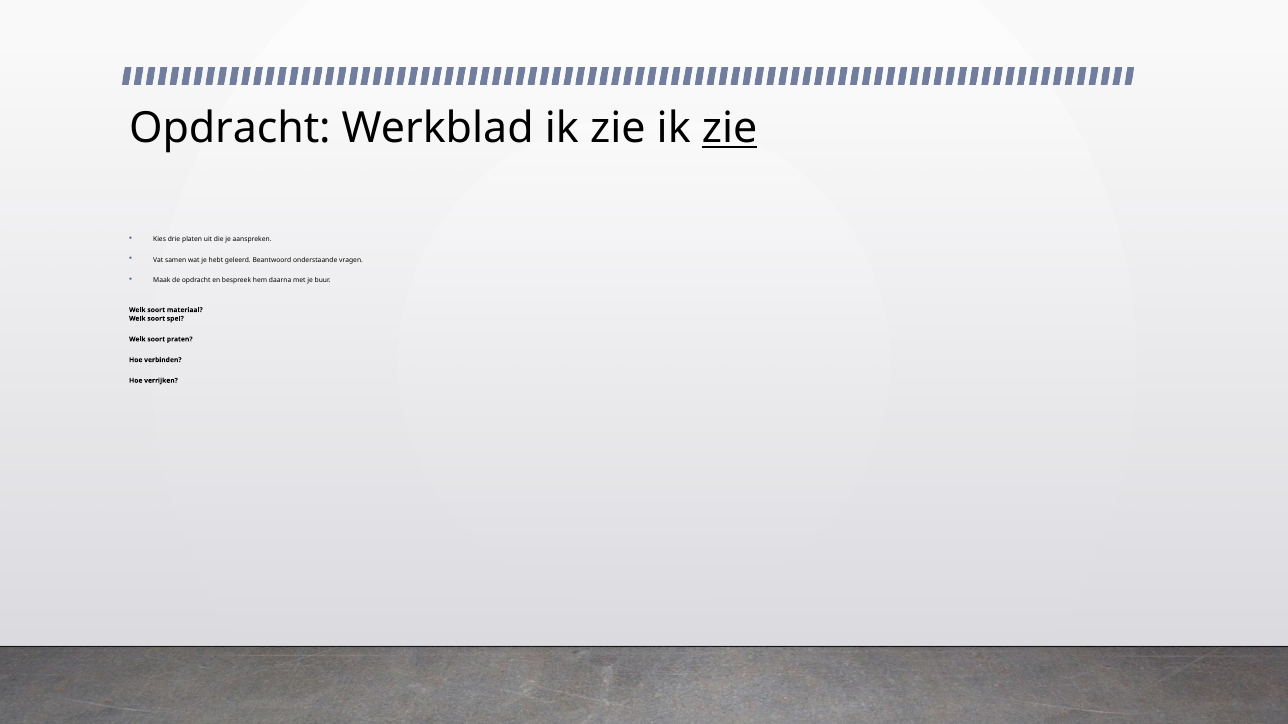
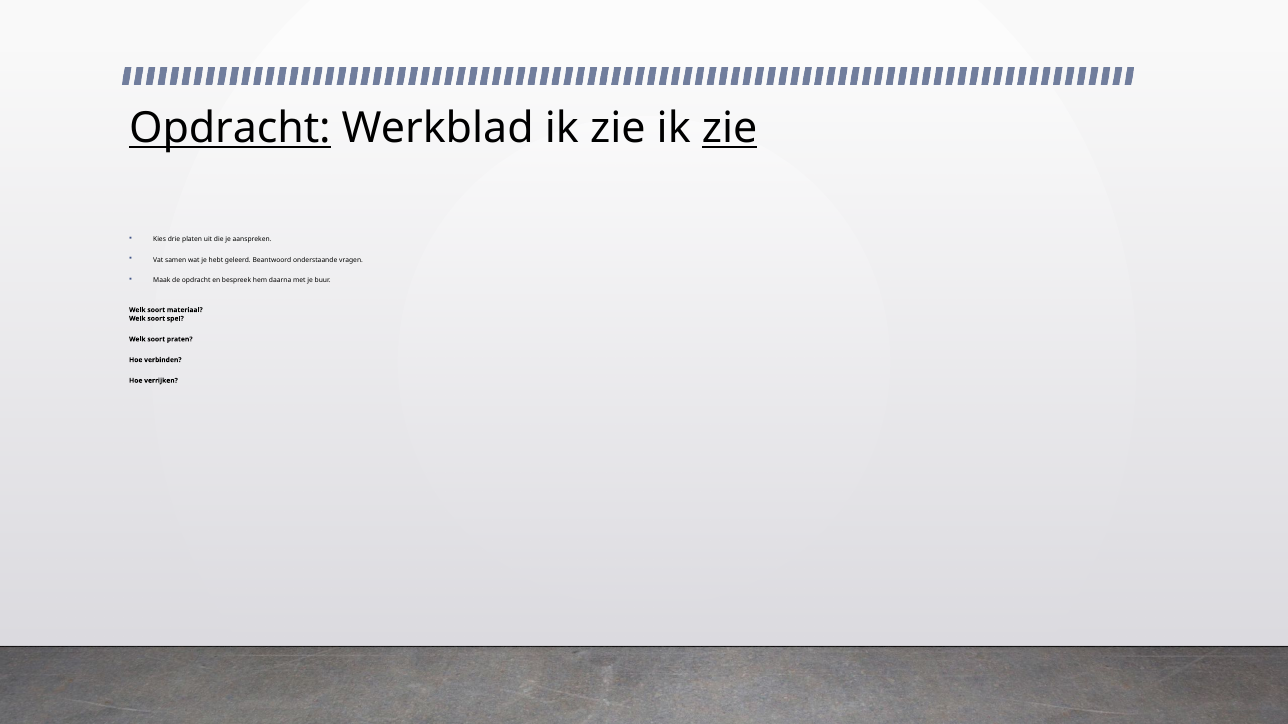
Opdracht underline: none -> present (230, 128)
